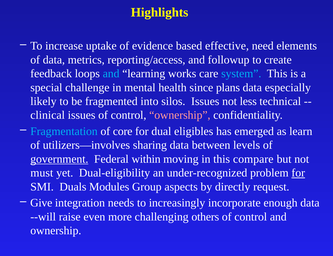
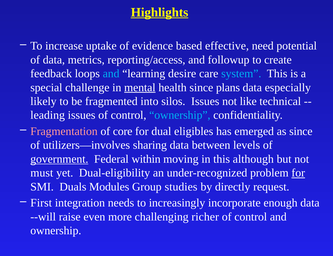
Highlights underline: none -> present (160, 12)
elements: elements -> potential (297, 46)
works: works -> desire (182, 74)
mental underline: none -> present (140, 88)
less: less -> like (248, 101)
clinical: clinical -> leading (48, 115)
ownership colour: pink -> light blue (180, 115)
Fragmentation colour: light blue -> pink (64, 132)
as learn: learn -> since (301, 132)
compare: compare -> although (253, 159)
aspects: aspects -> studies (181, 187)
Give: Give -> First (41, 203)
others: others -> richer (205, 217)
